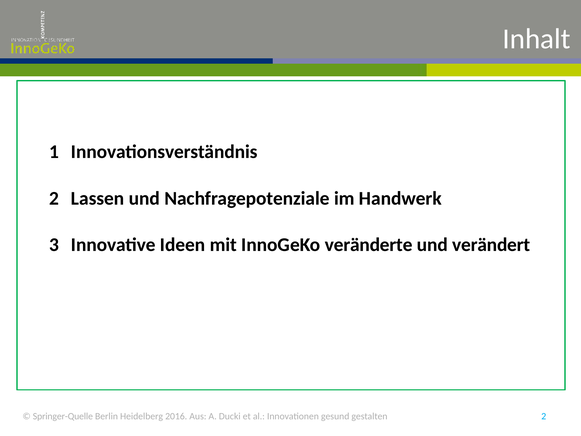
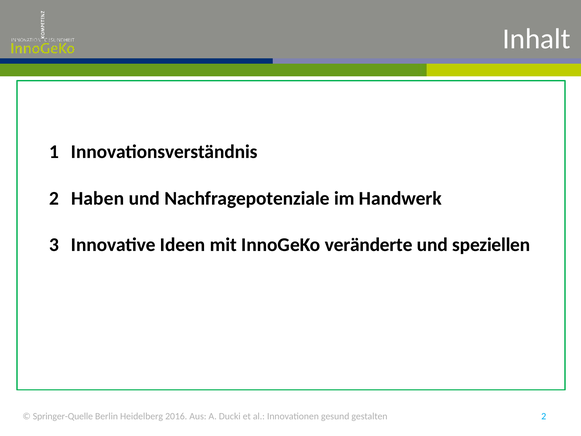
Lassen: Lassen -> Haben (98, 198)
verändert: verändert -> speziellen (491, 245)
